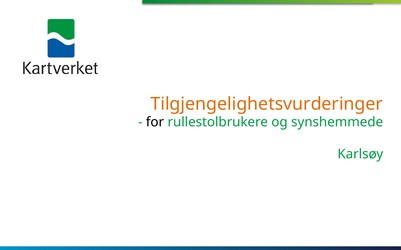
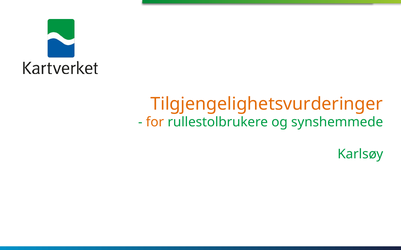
for colour: black -> orange (155, 123)
